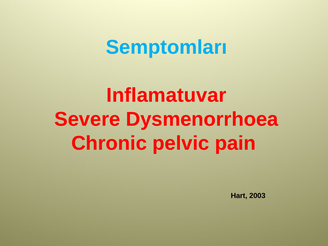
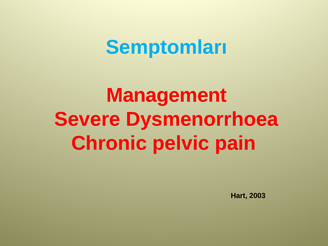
Inflamatuvar: Inflamatuvar -> Management (167, 95)
